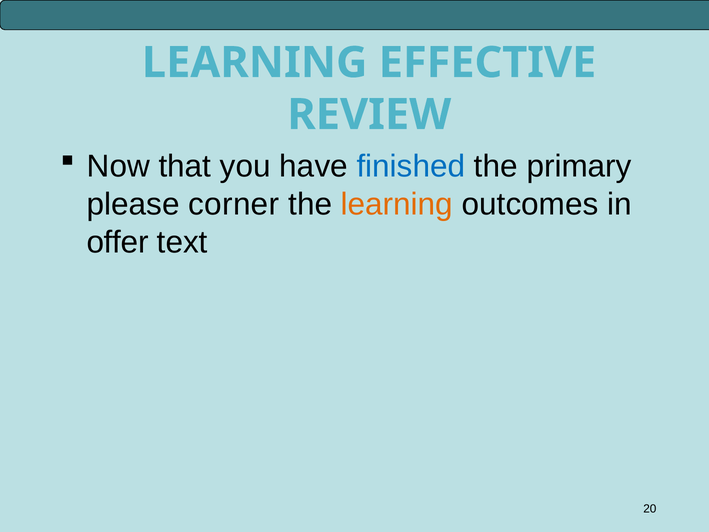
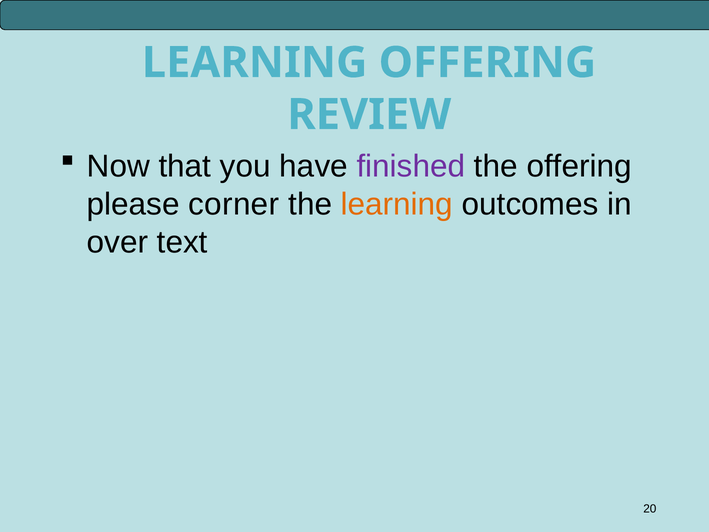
LEARNING EFFECTIVE: EFFECTIVE -> OFFERING (487, 63)
finished colour: blue -> purple (411, 166)
the primary: primary -> offering (579, 166)
offer: offer -> over (118, 242)
